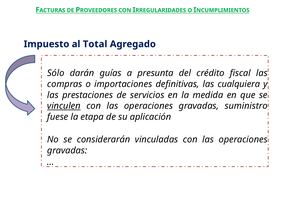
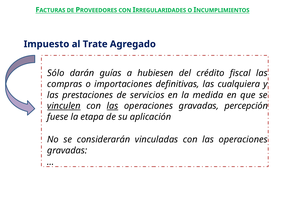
Total: Total -> Trate (95, 44)
presunta: presunta -> hubiesen (155, 73)
las underline: none -> present (113, 106)
suministro: suministro -> percepción (246, 106)
